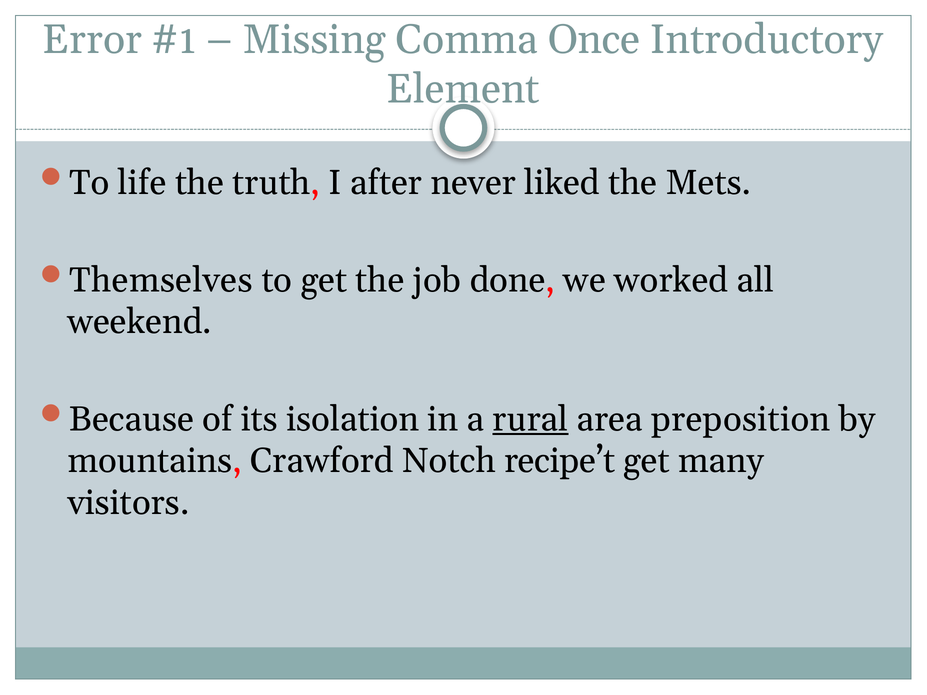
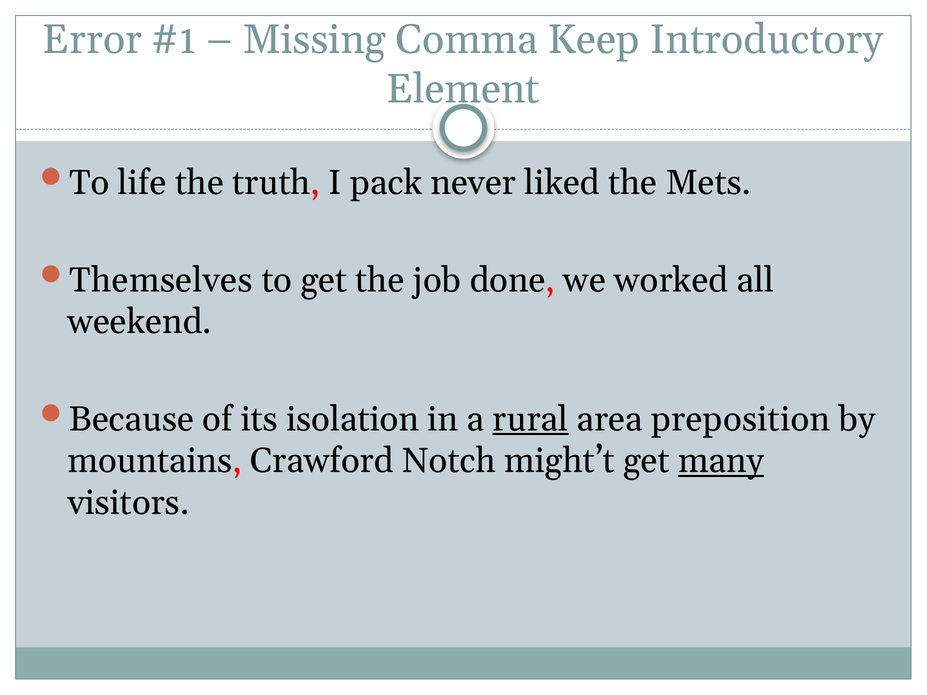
Once: Once -> Keep (594, 40)
after: after -> pack (386, 183)
recipe’t: recipe’t -> might’t (560, 461)
many underline: none -> present (721, 461)
